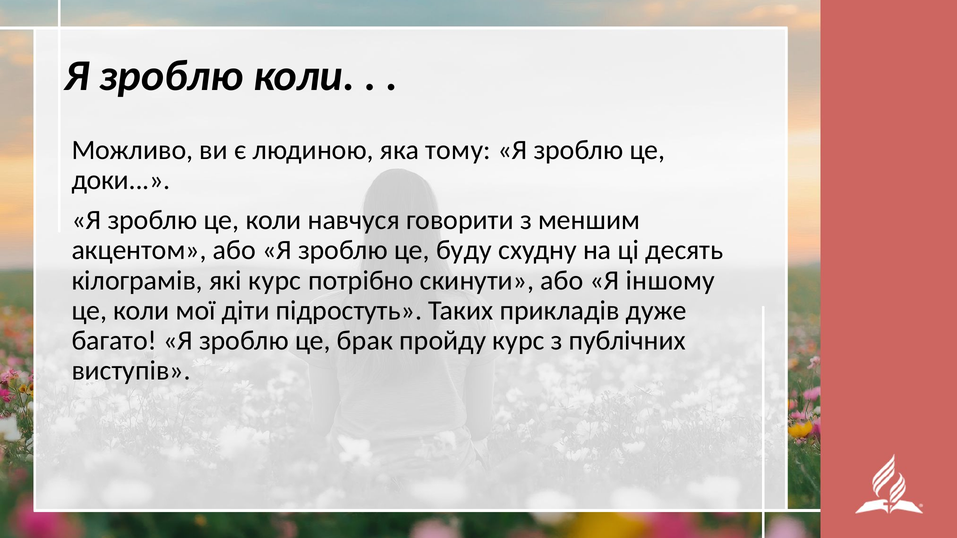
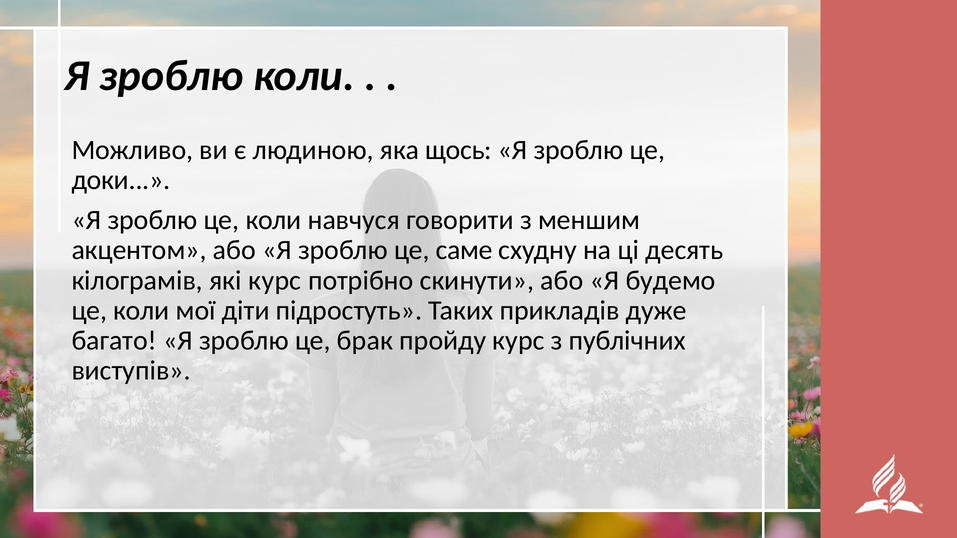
тому: тому -> щось (458, 150)
буду: буду -> саме (464, 250)
іншому: іншому -> будемо (671, 281)
